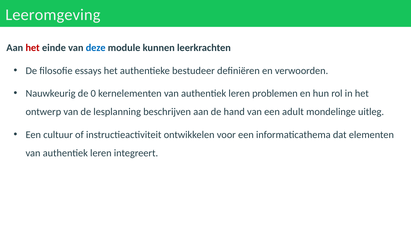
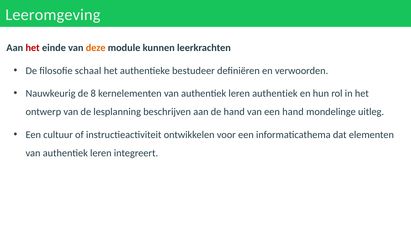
deze colour: blue -> orange (96, 48)
essays: essays -> schaal (88, 71)
0: 0 -> 8 (93, 93)
leren problemen: problemen -> authentiek (275, 93)
een adult: adult -> hand (293, 112)
